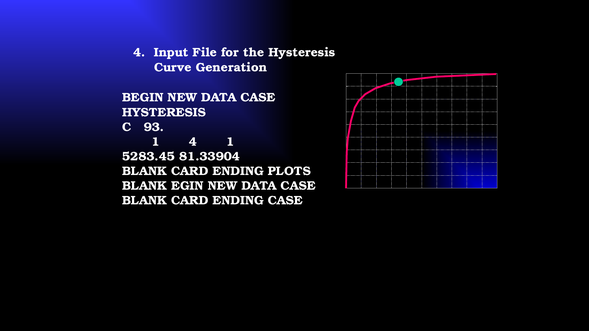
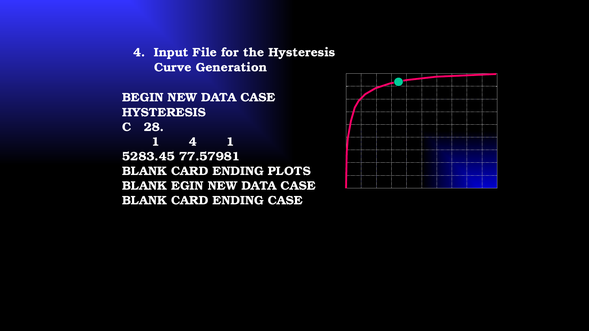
93: 93 -> 28 (154, 127)
81.33904: 81.33904 -> 77.57981 (210, 157)
